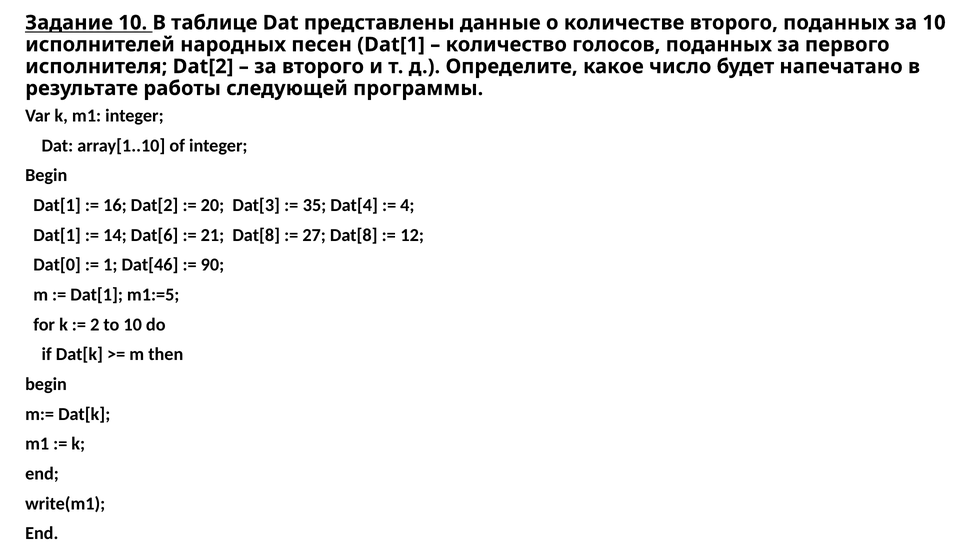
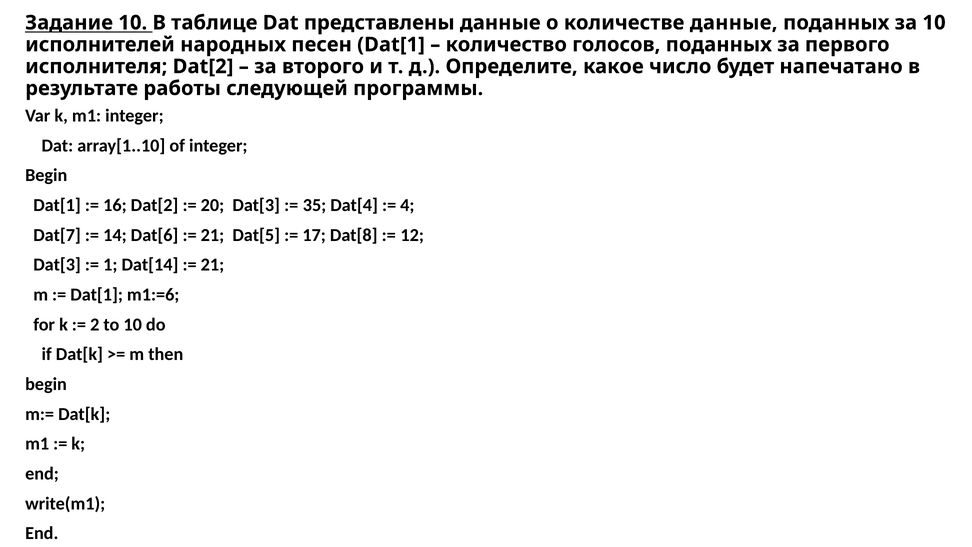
количестве второго: второго -> данные (734, 23)
Dat[1: Dat[1 -> Dat[7 (57, 235)
21 Dat[8: Dat[8 -> Dat[5 (256, 235)
27: 27 -> 17 (314, 235)
Dat[0: Dat[0 -> Dat[3 (57, 265)
Dat[46: Dat[46 -> Dat[14 (150, 265)
90: 90 -> 21 (212, 265)
m1:=5: m1:=5 -> m1:=6 (153, 295)
